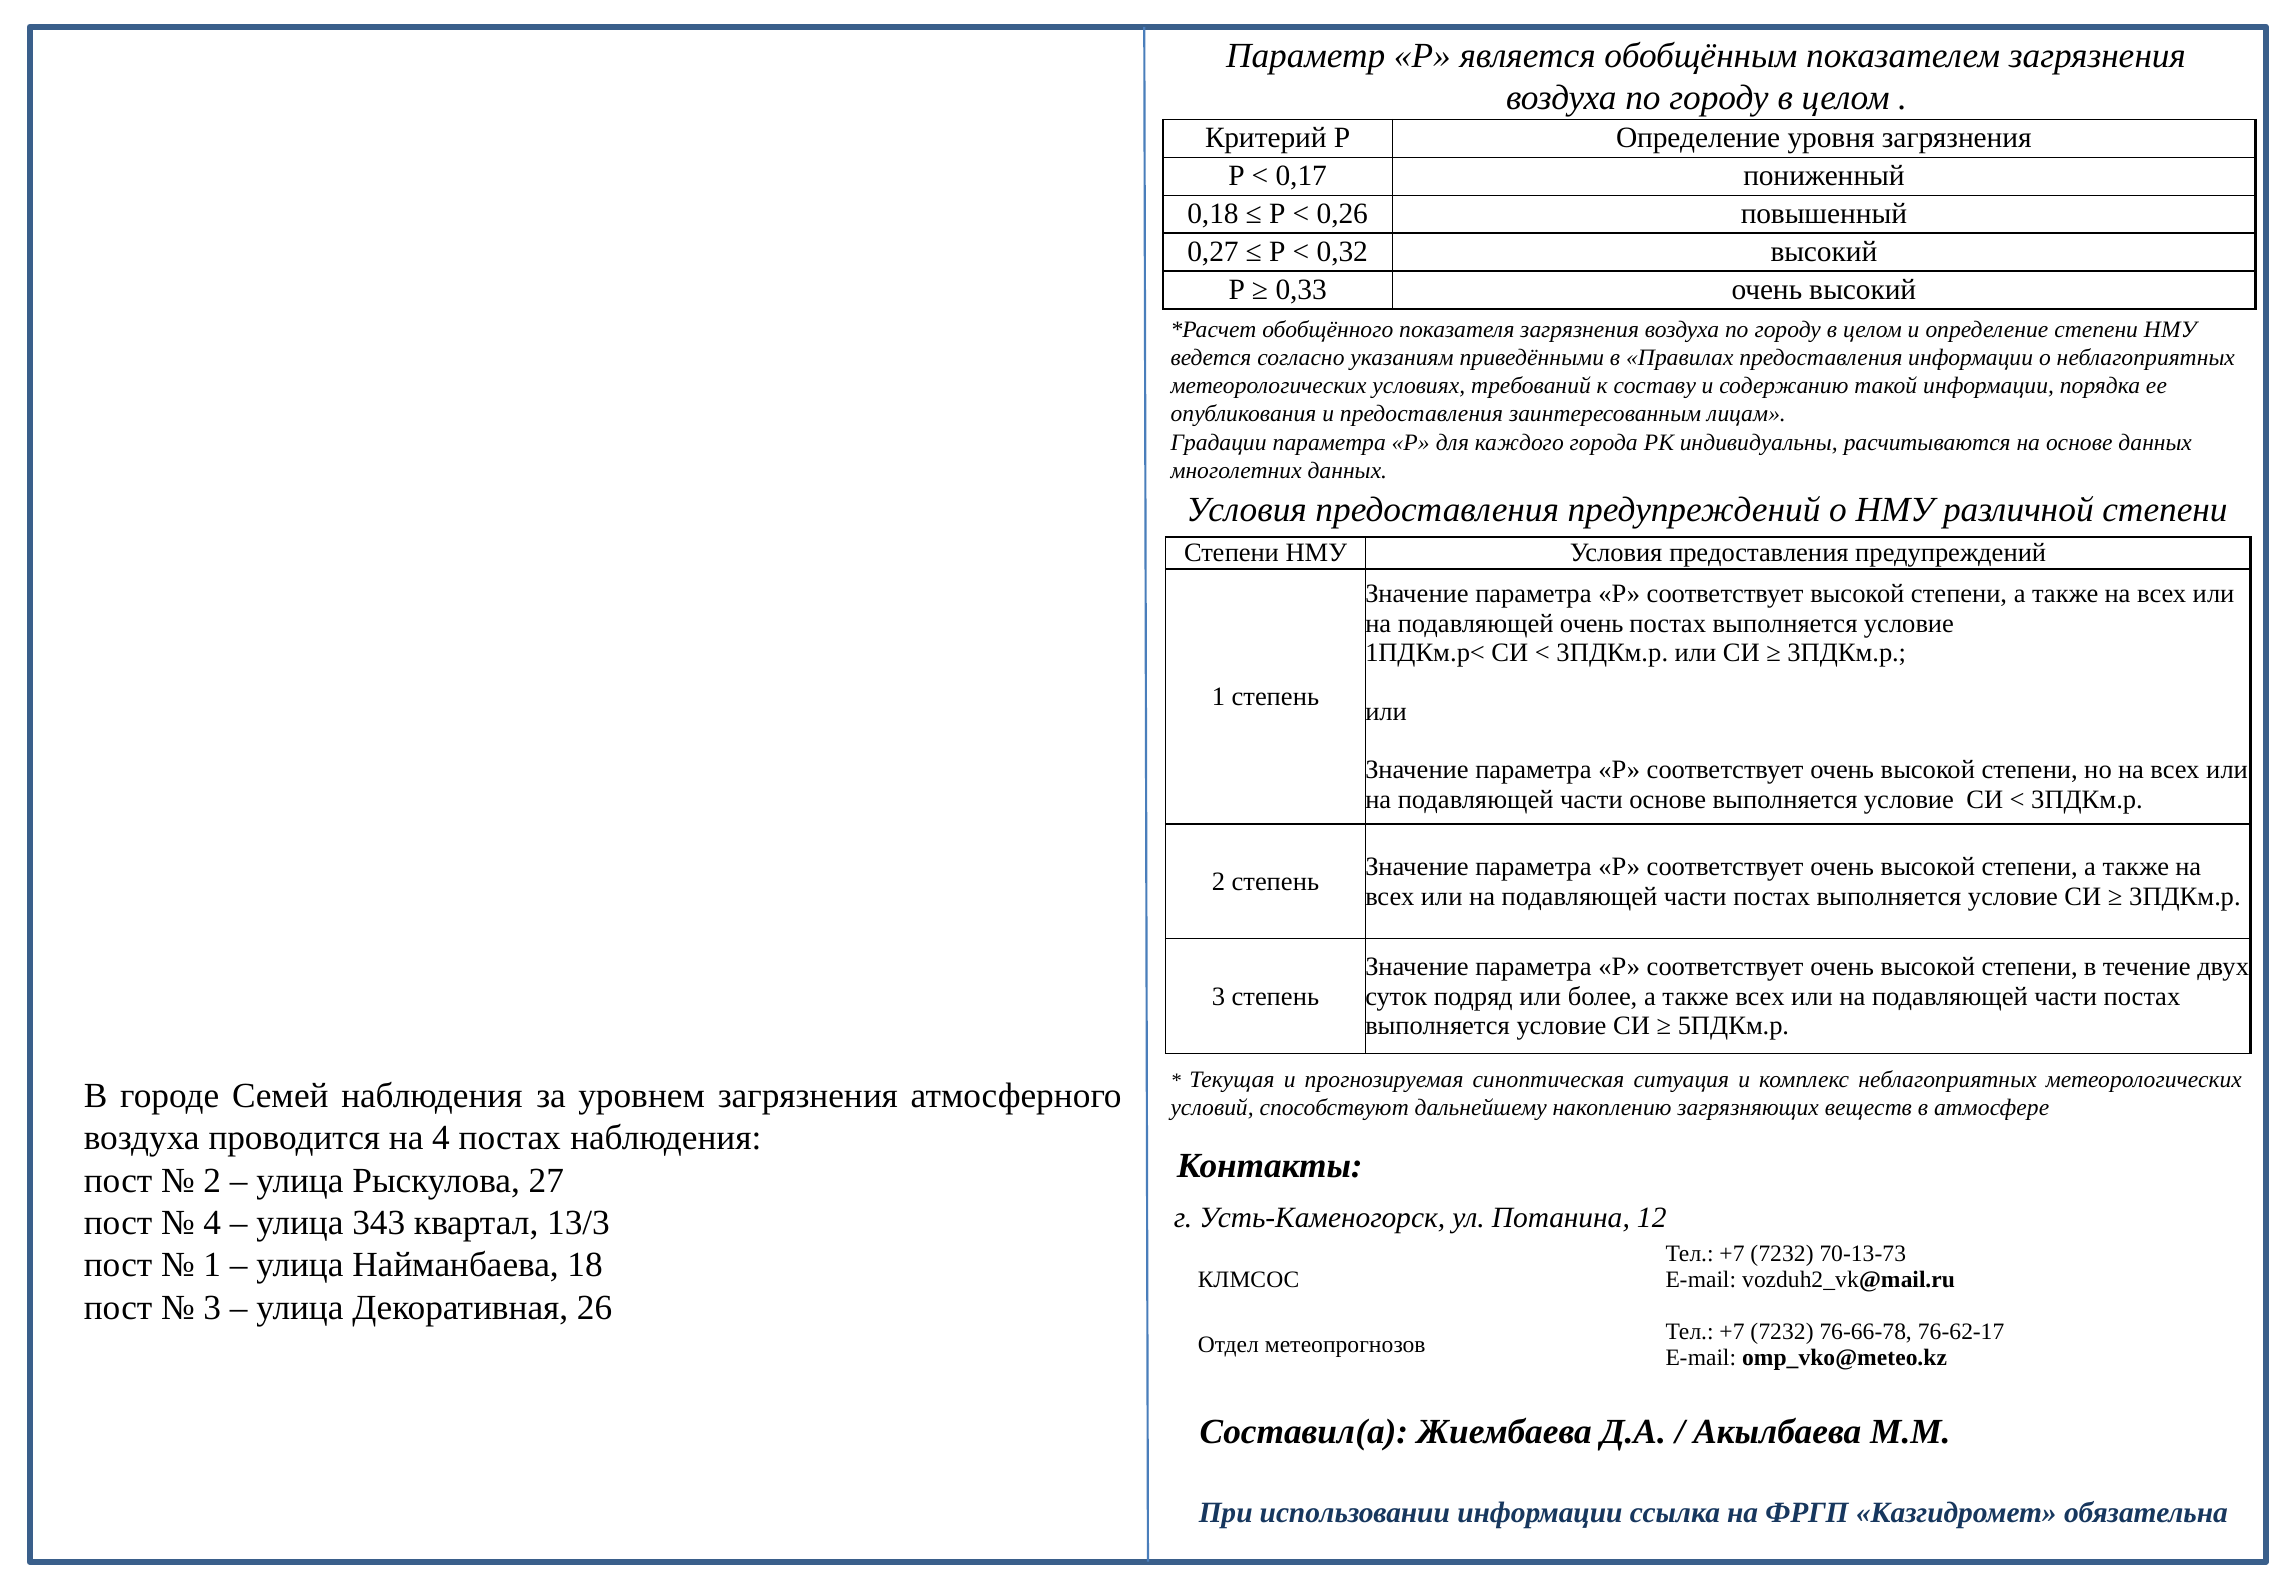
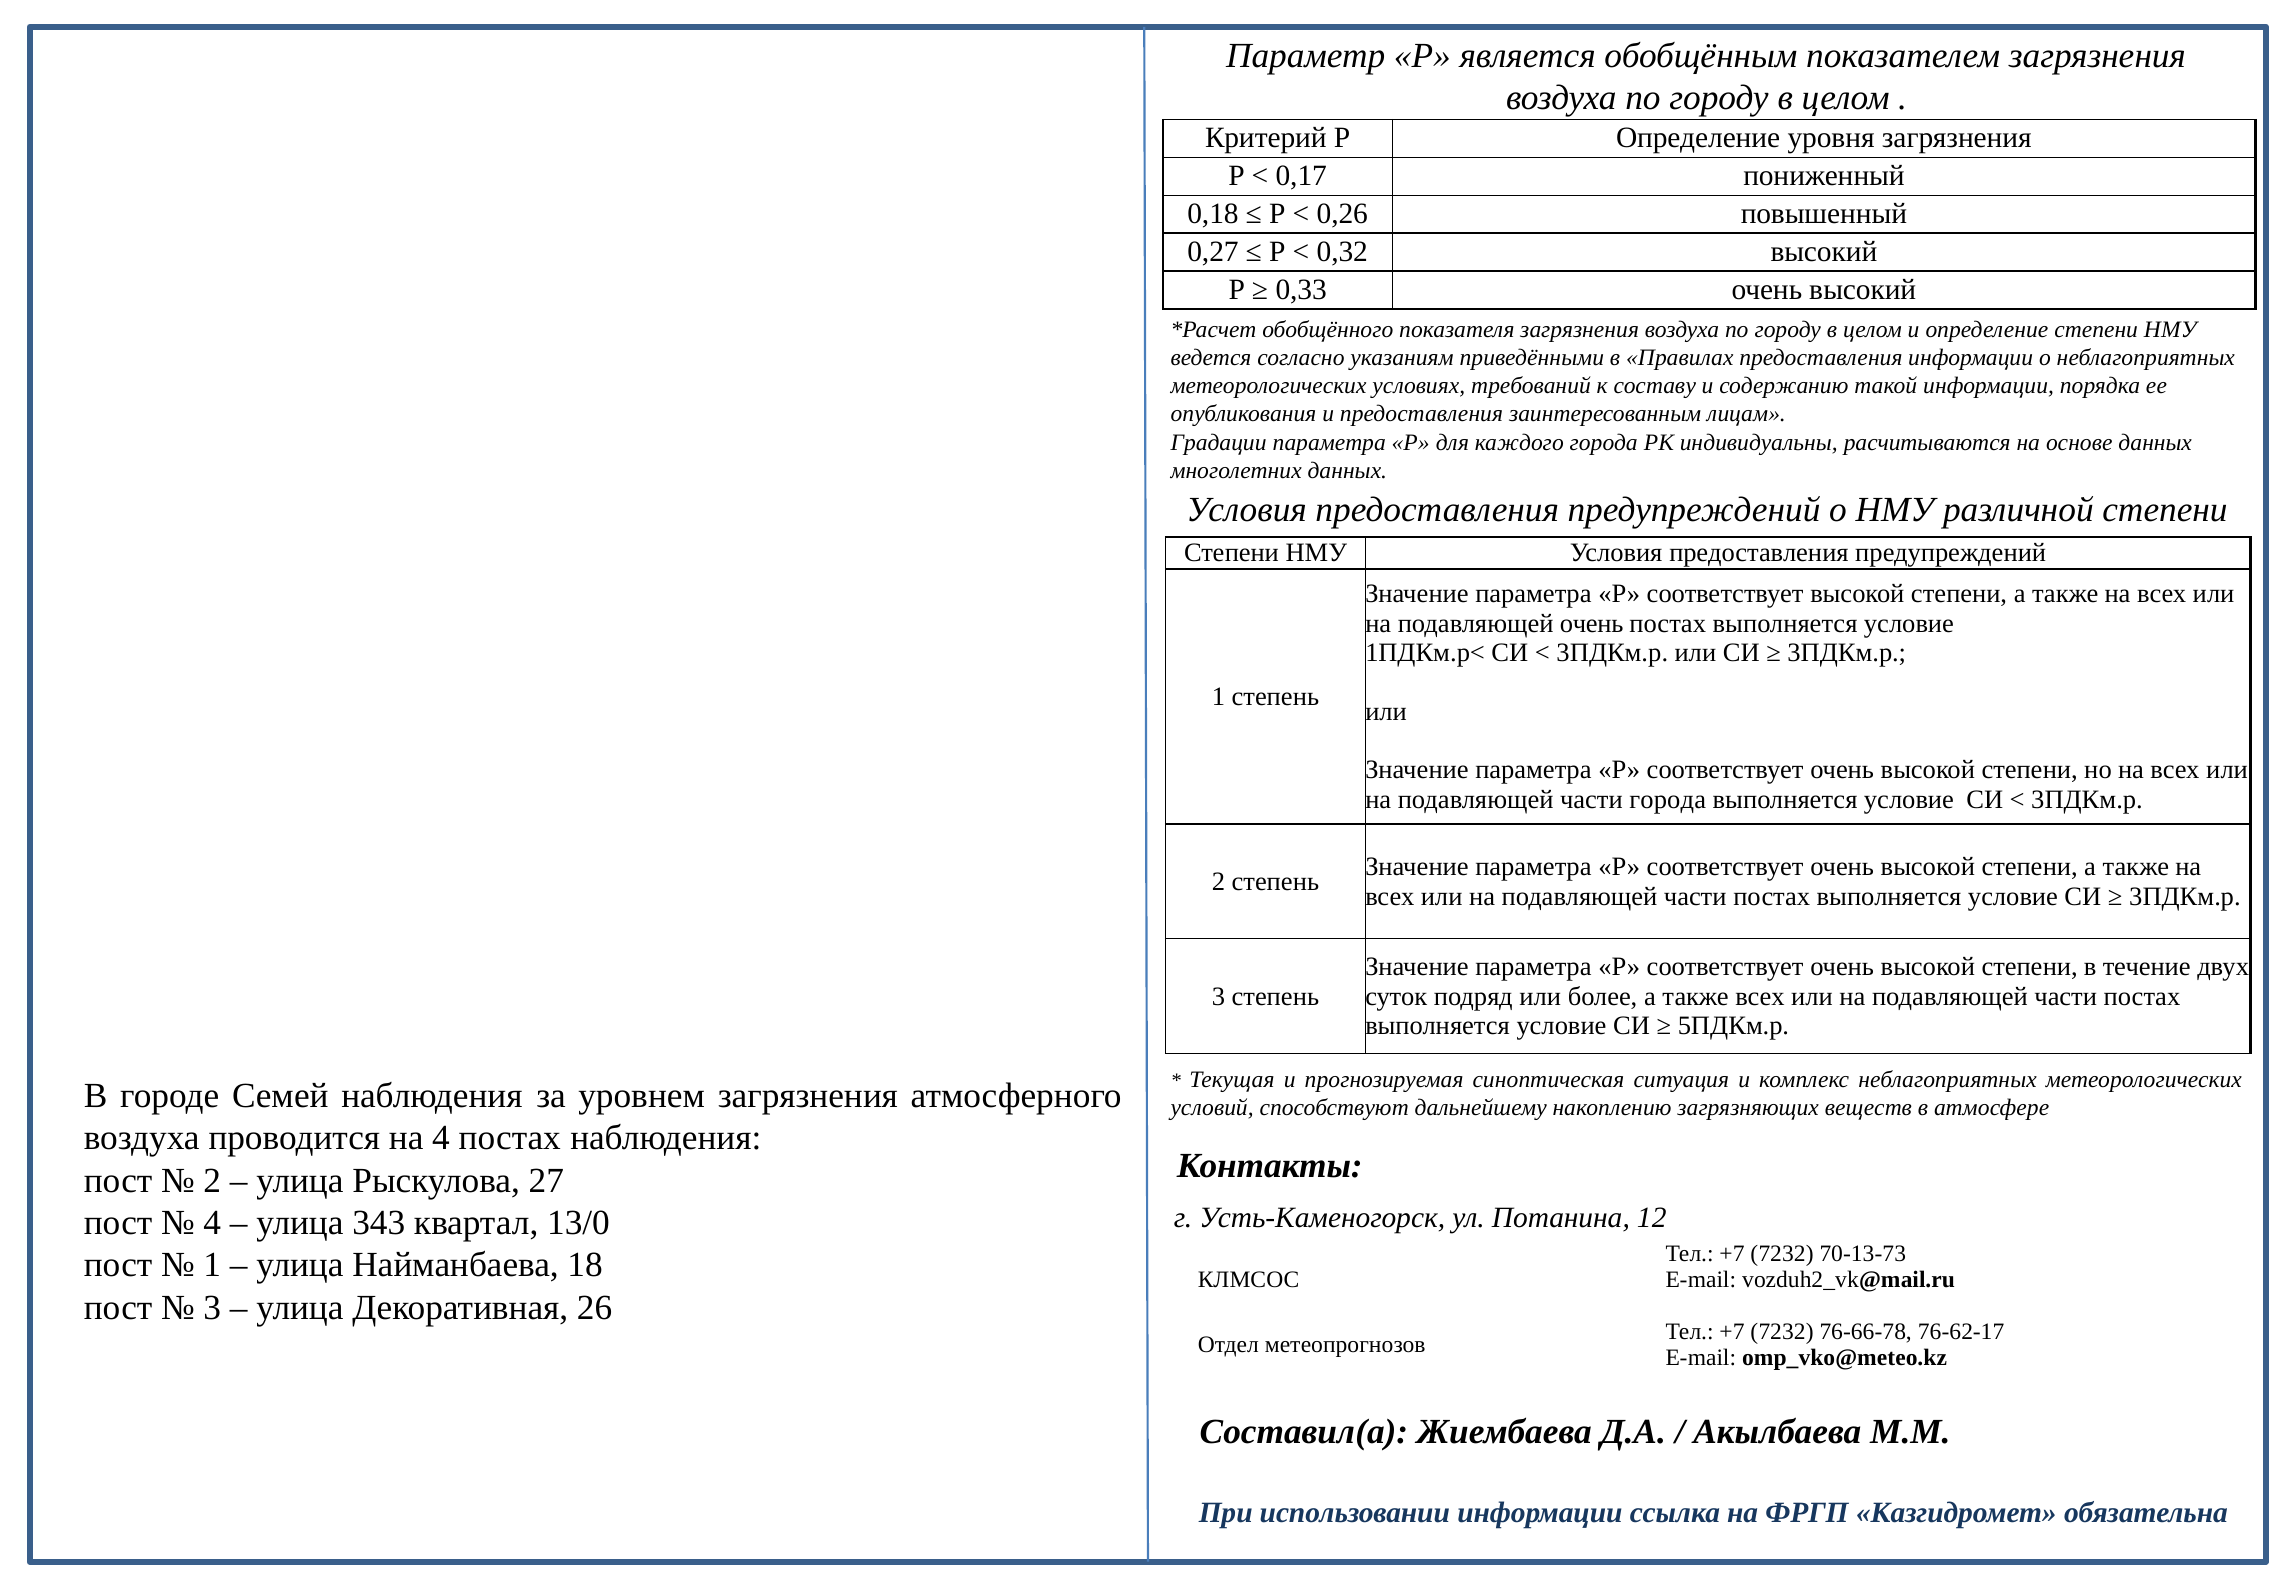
части основе: основе -> города (1668, 800)
13/3: 13/3 -> 13/0 (578, 1223)
